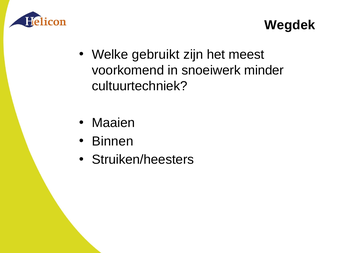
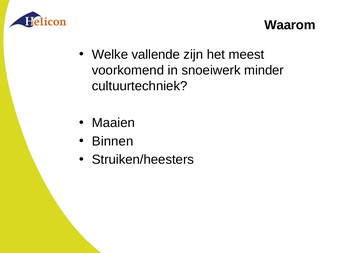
Wegdek: Wegdek -> Waarom (290, 25)
gebruikt: gebruikt -> vallende (156, 55)
